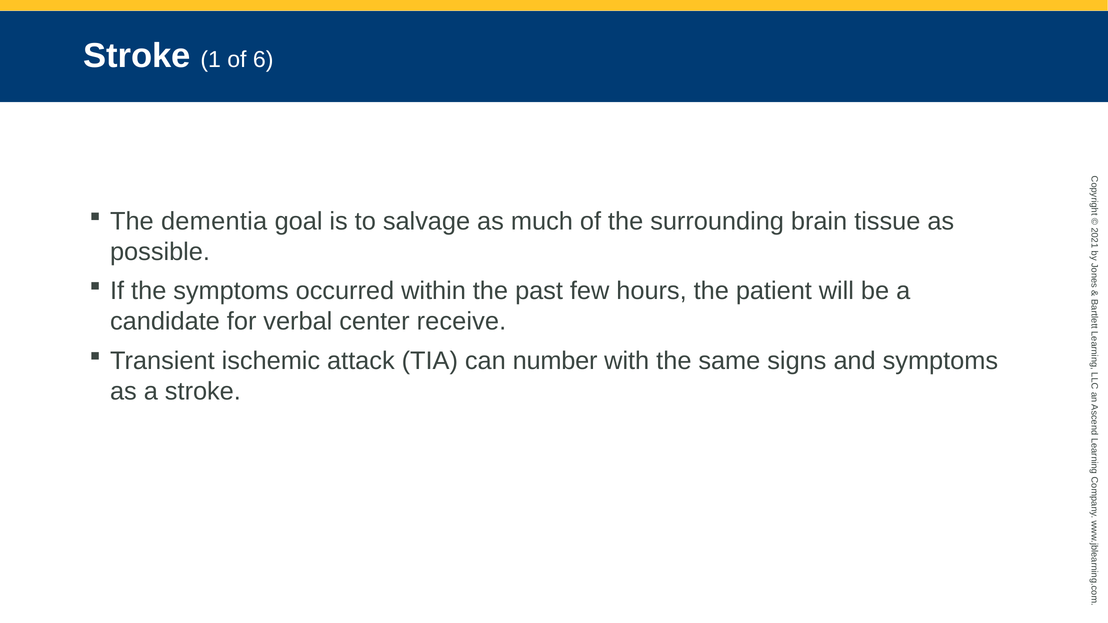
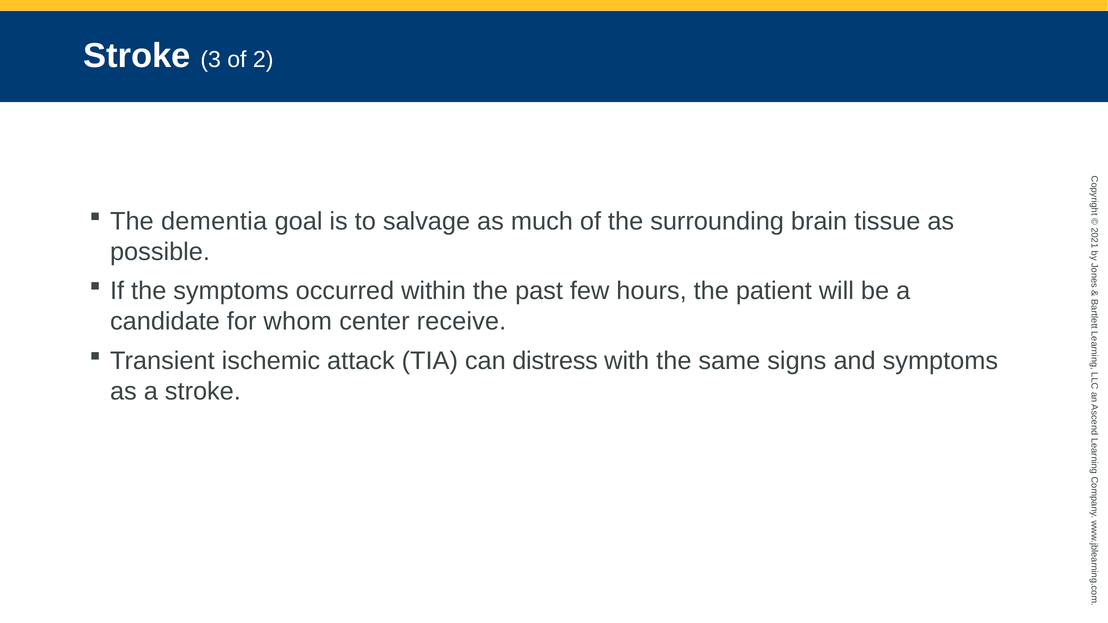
Stroke 1: 1 -> 3 (211, 59)
of 6: 6 -> 2 (263, 59)
verbal: verbal -> whom (298, 322)
number: number -> distress (555, 361)
